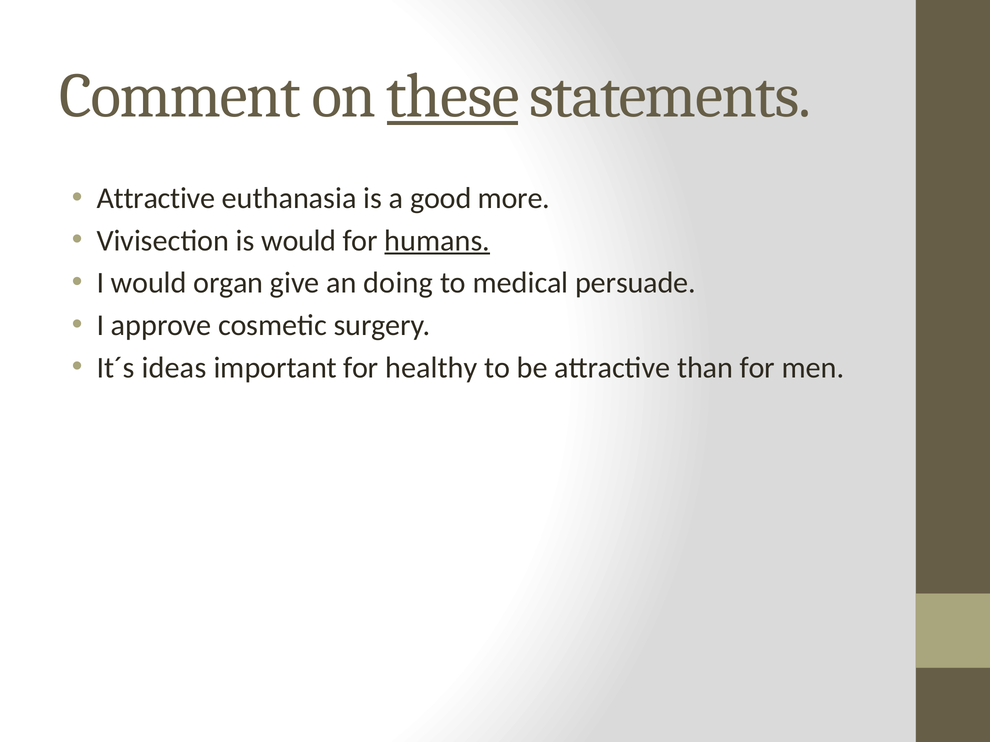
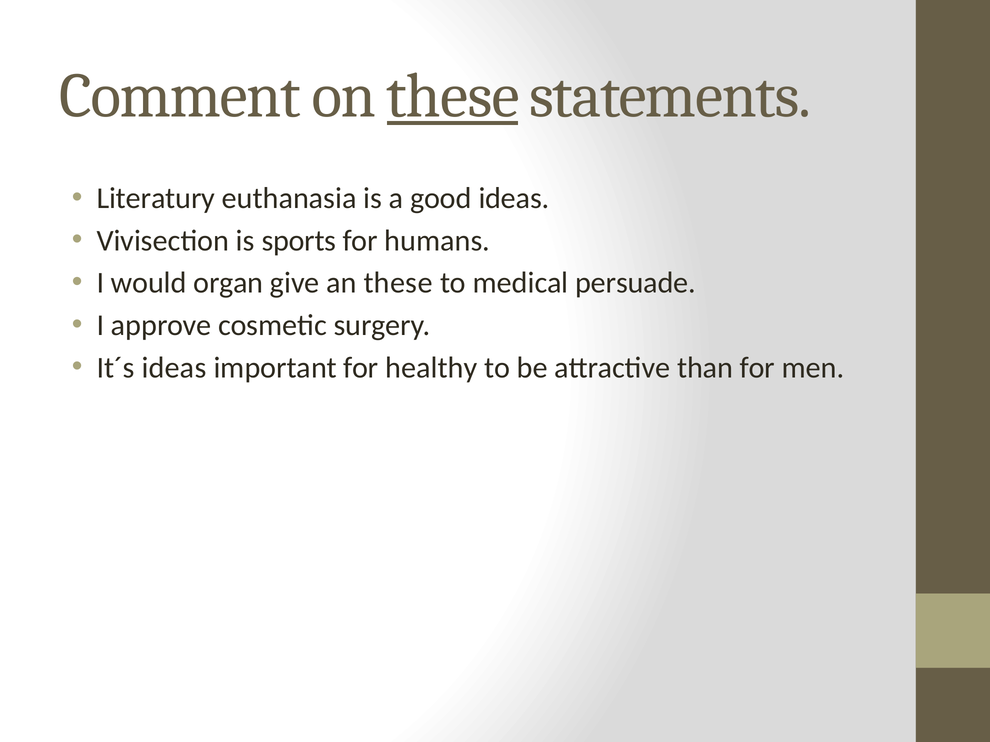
Attractive: Attractive -> Literatury (156, 198)
good more: more -> ideas (514, 198)
is would: would -> sports (299, 241)
humans underline: present -> none (437, 241)
an doing: doing -> these (398, 283)
